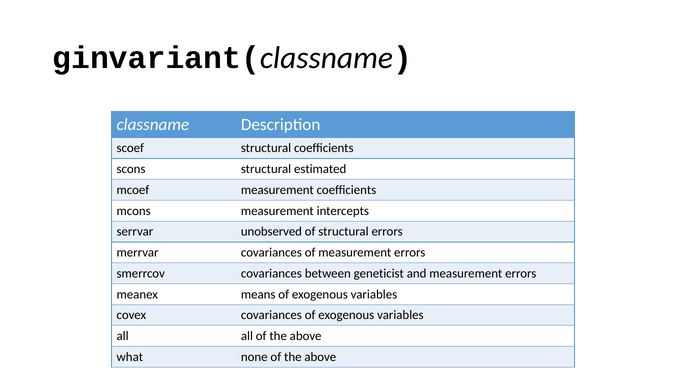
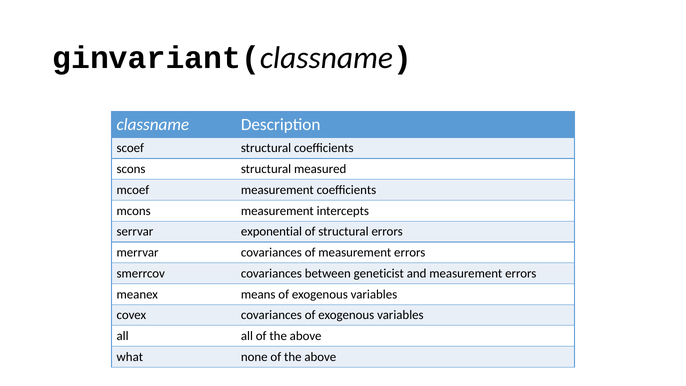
estimated: estimated -> measured (320, 169)
unobserved: unobserved -> exponential (271, 232)
